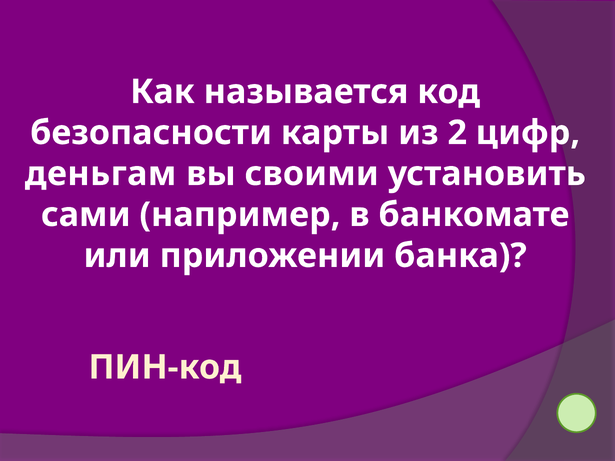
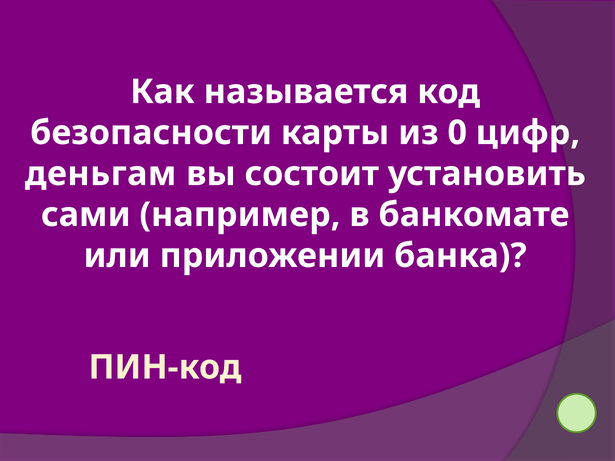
2: 2 -> 0 (457, 133)
своими: своими -> состоит (312, 174)
